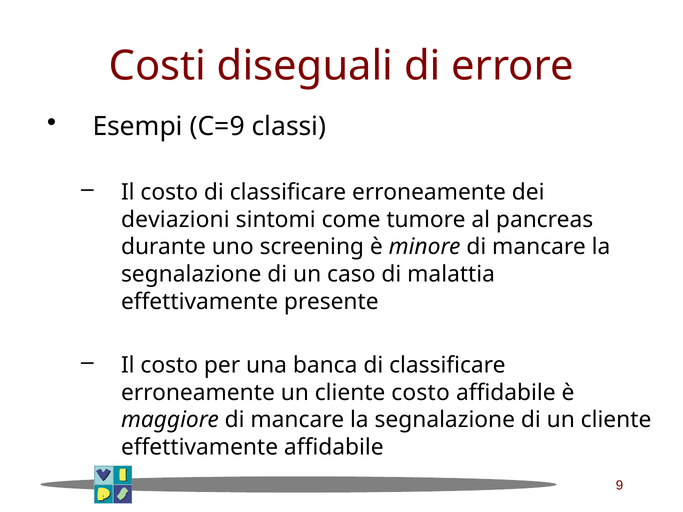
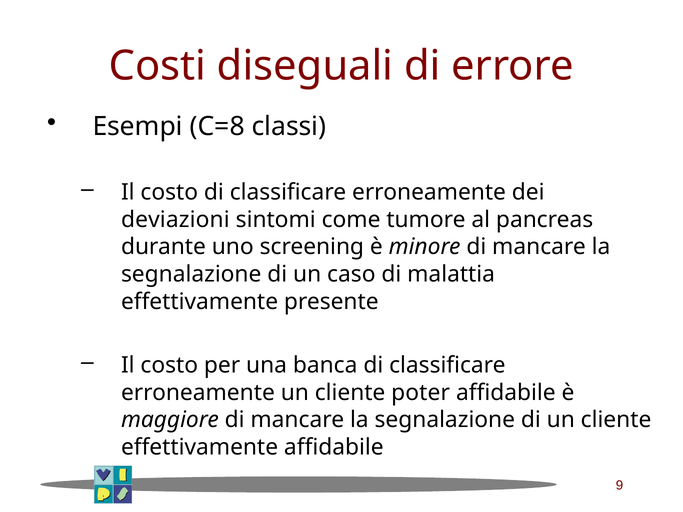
C=9: C=9 -> C=8 (217, 127)
cliente costo: costo -> poter (421, 393)
